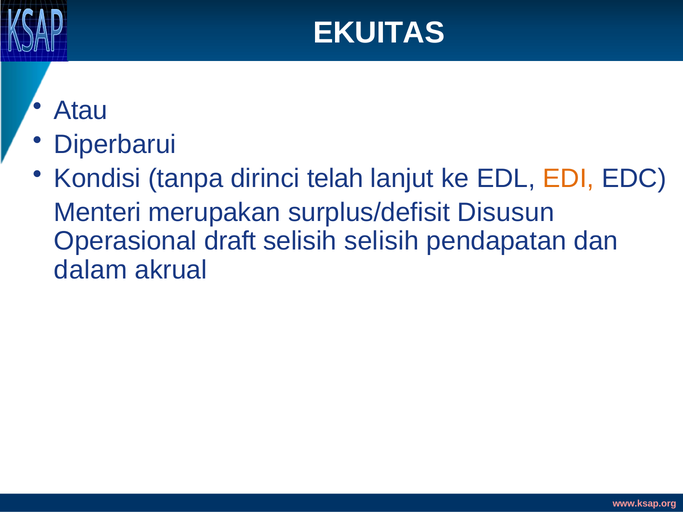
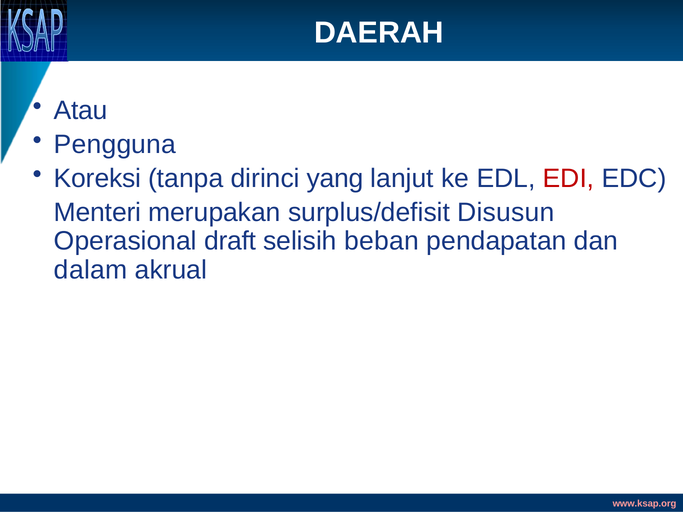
EKUITAS: EKUITAS -> DAERAH (379, 33)
Diperbarui: Diperbarui -> Pengguna (115, 145)
Kondisi: Kondisi -> Koreksi (97, 179)
telah: telah -> yang (335, 179)
EDI colour: orange -> red (569, 179)
selisih selisih: selisih -> beban (381, 241)
